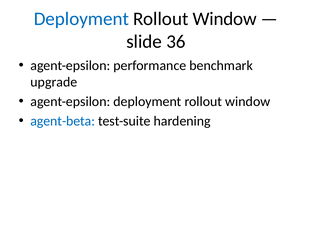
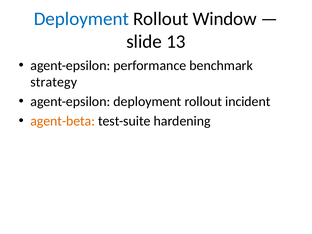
36: 36 -> 13 (176, 42)
upgrade: upgrade -> strategy (54, 82)
agent-epsilon deployment rollout window: window -> incident (248, 102)
agent-beta colour: blue -> orange (63, 121)
